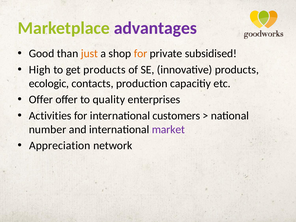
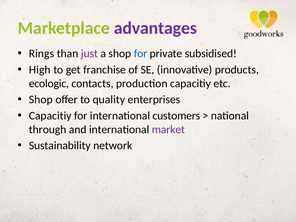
Good: Good -> Rings (42, 54)
just colour: orange -> purple (89, 54)
for colour: orange -> blue (141, 54)
get products: products -> franchise (105, 70)
Offer: Offer -> Shop (41, 100)
Activities: Activities -> Capacitiy (50, 116)
number: number -> through (48, 129)
Appreciation: Appreciation -> Sustainability (60, 146)
